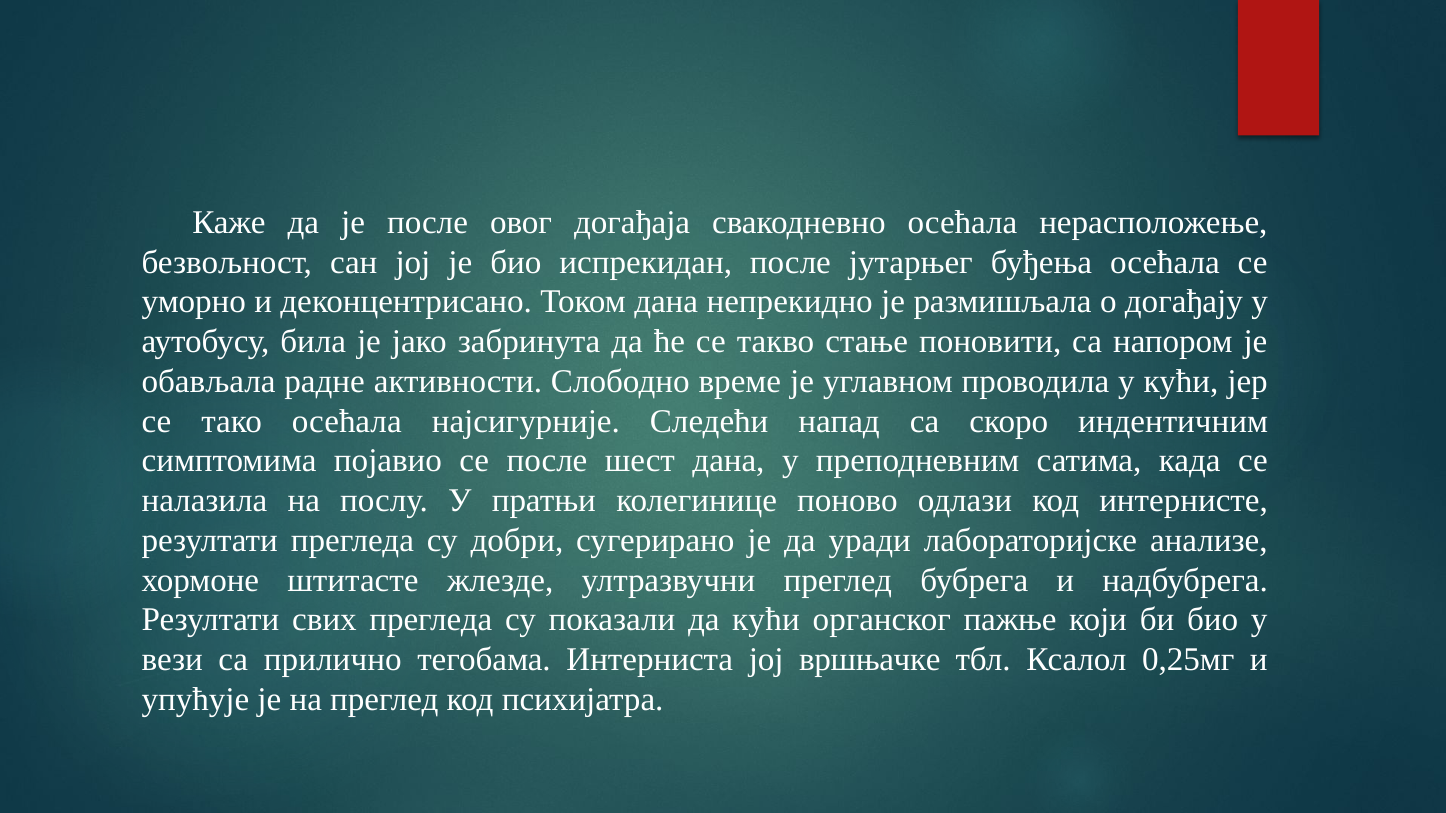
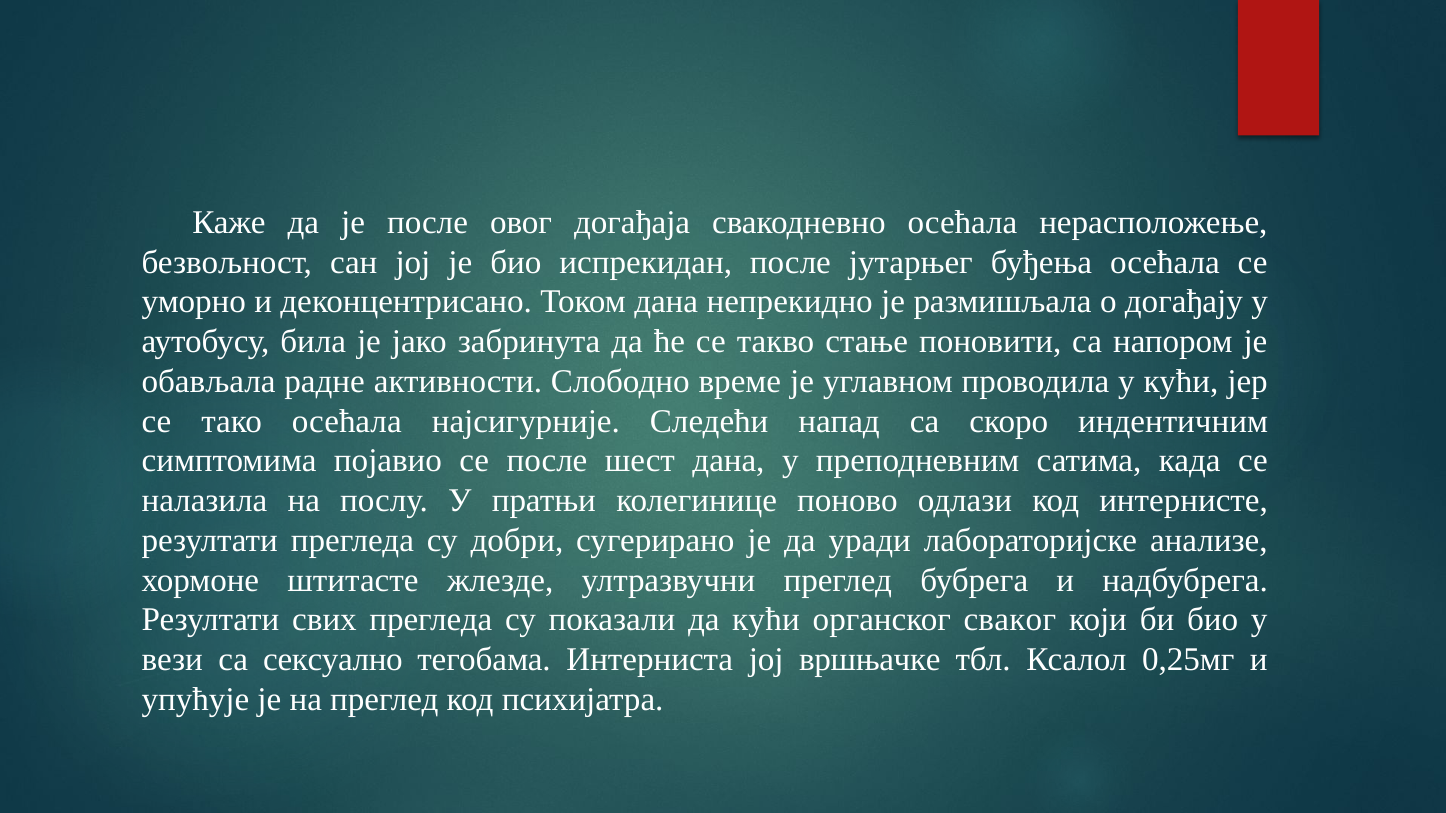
пажње: пажње -> сваког (1010, 620)
прилично: прилично -> сексуално (333, 660)
